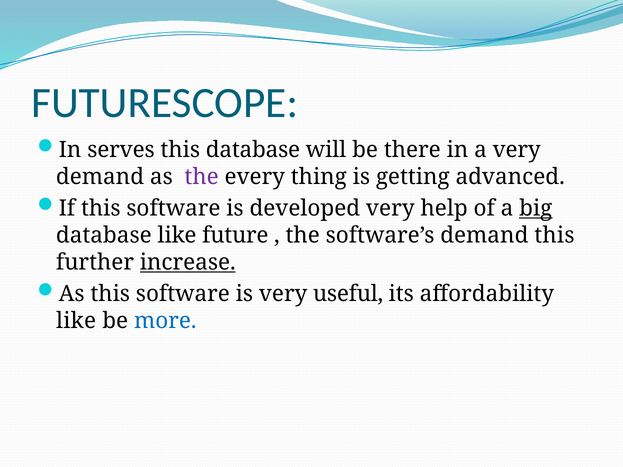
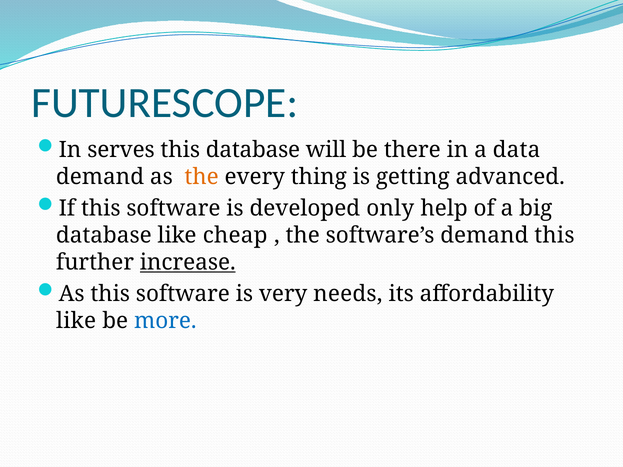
a very: very -> data (517, 150)
the colour: purple -> orange (202, 177)
developed very: very -> only (390, 208)
big underline: present -> none (536, 208)
future: future -> cheap (235, 235)
useful: useful -> needs (348, 294)
